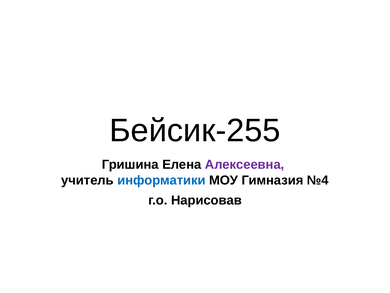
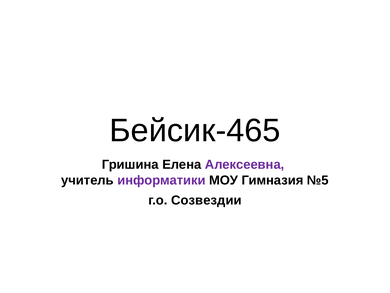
Бейсик-255: Бейсик-255 -> Бейсик-465 (195, 130)
информатики colour: blue -> purple (161, 180)
№4: №4 -> №5 (318, 180)
Нарисовав: Нарисовав -> Созвездии (206, 200)
